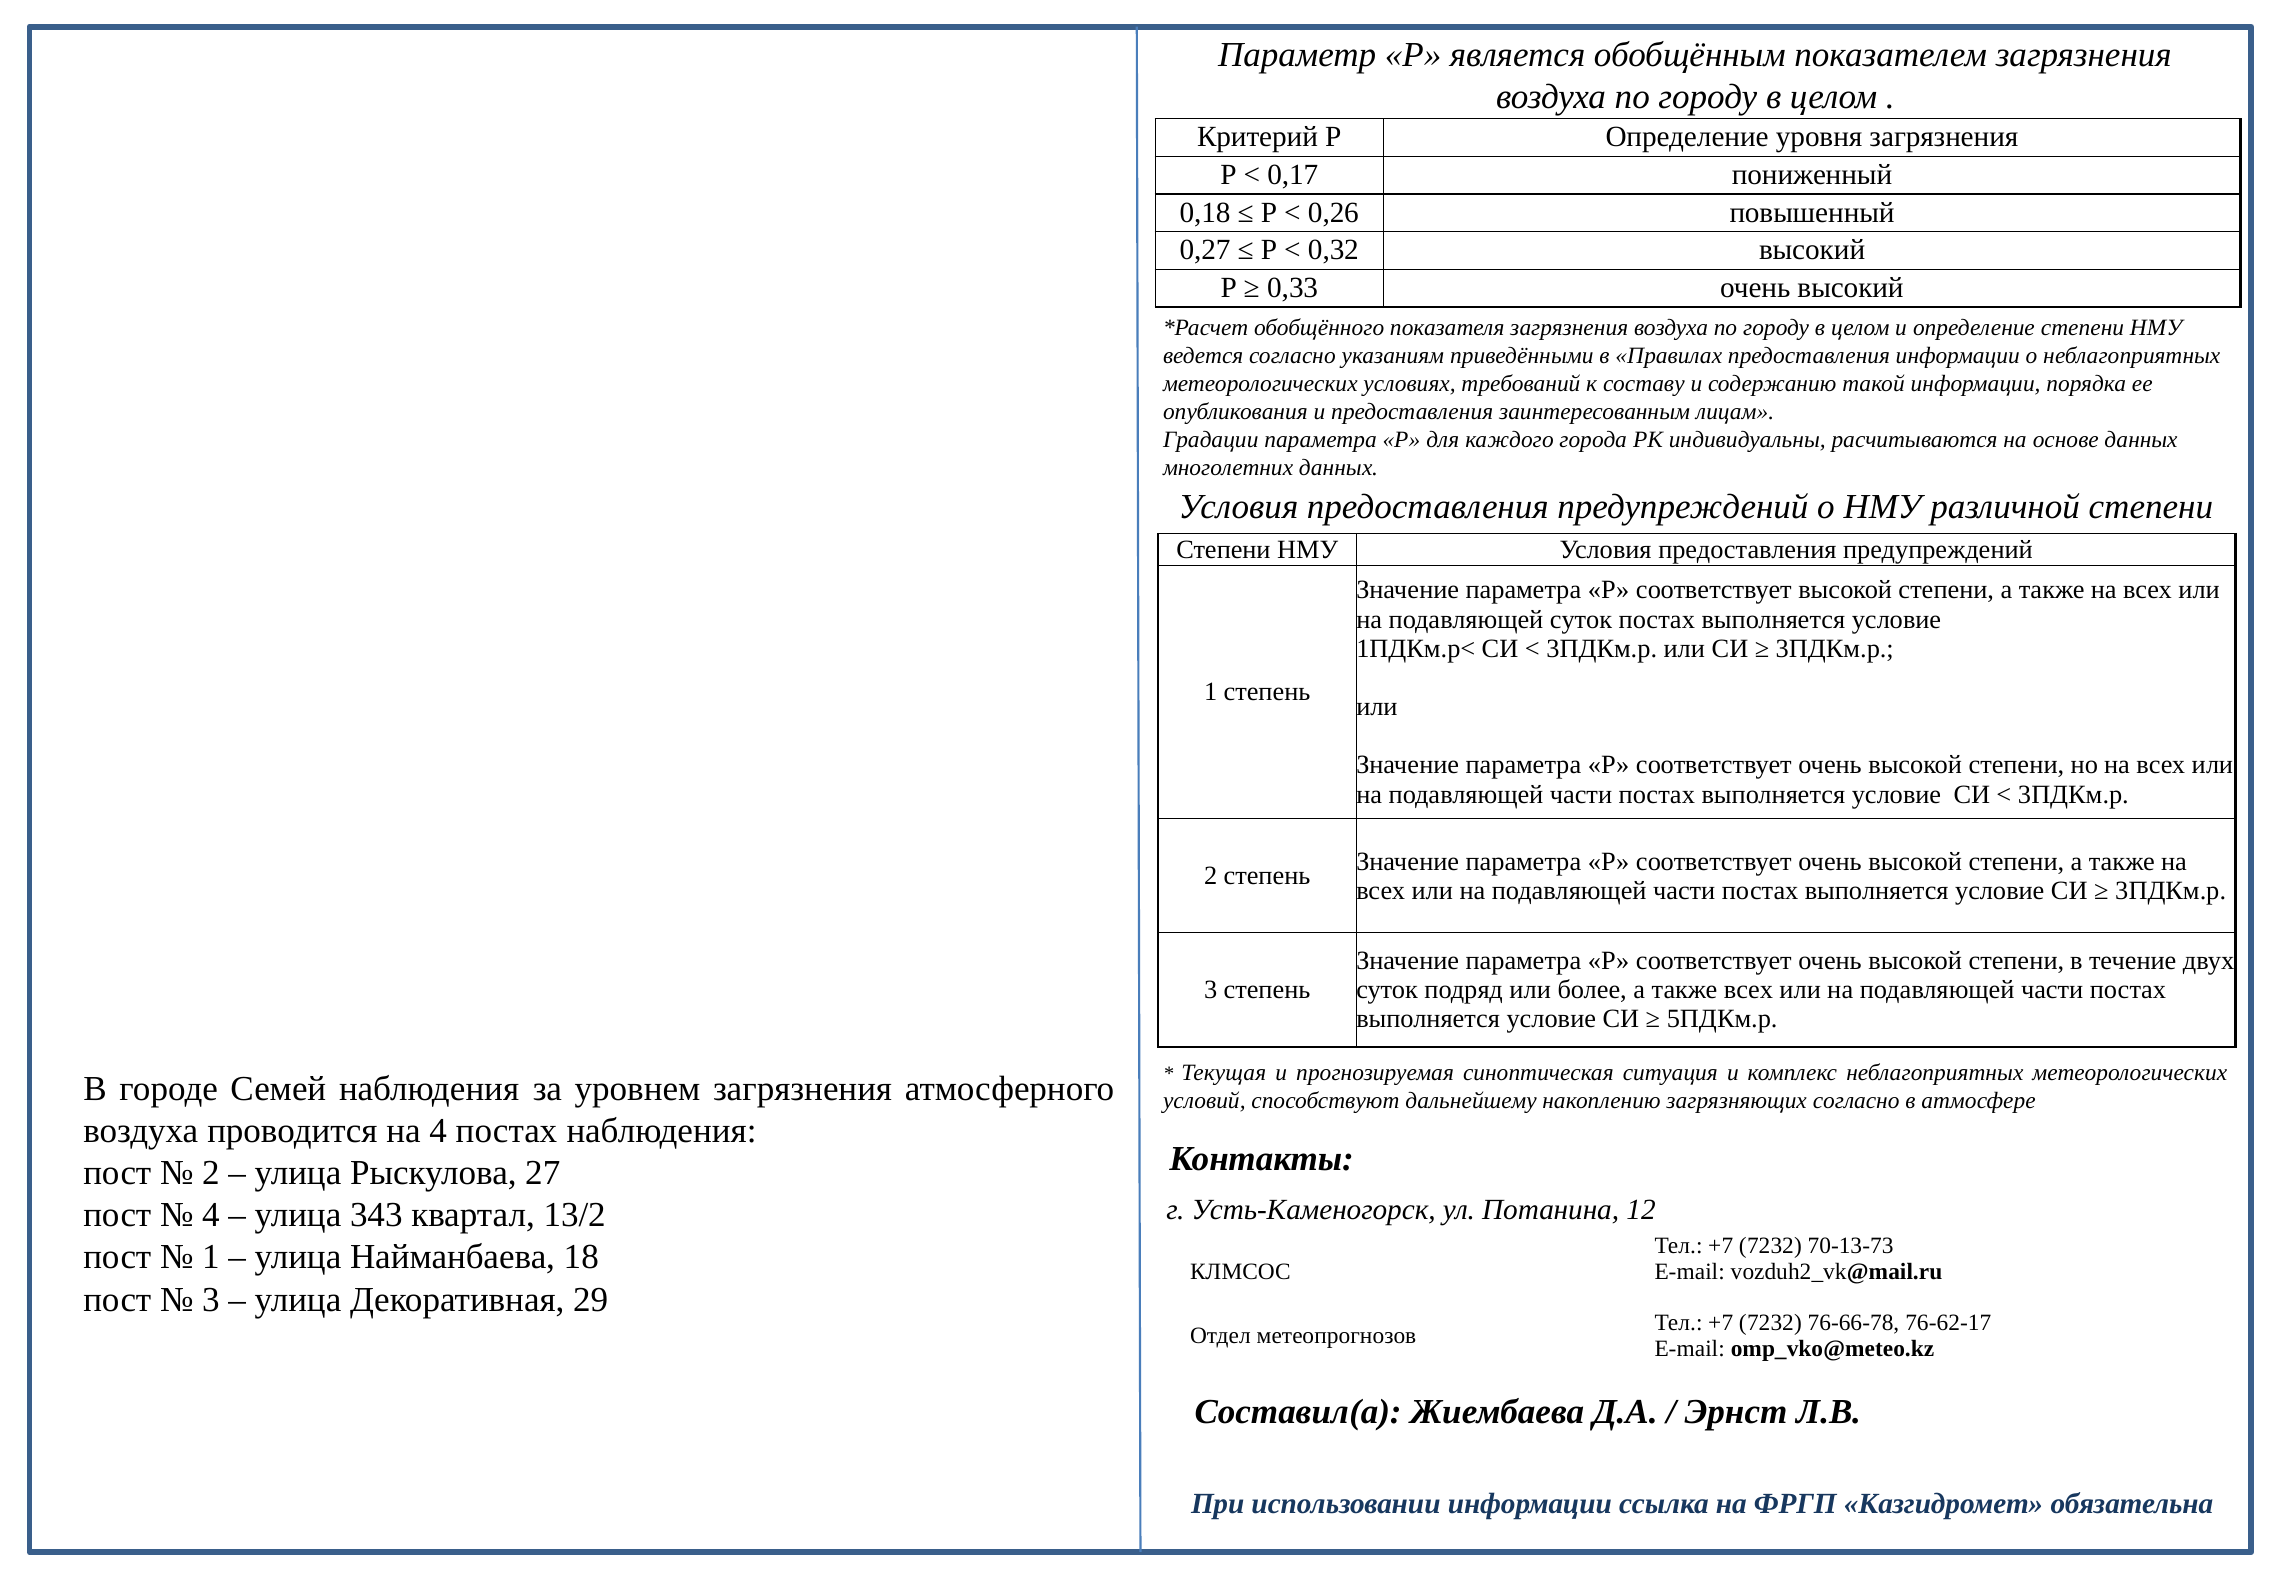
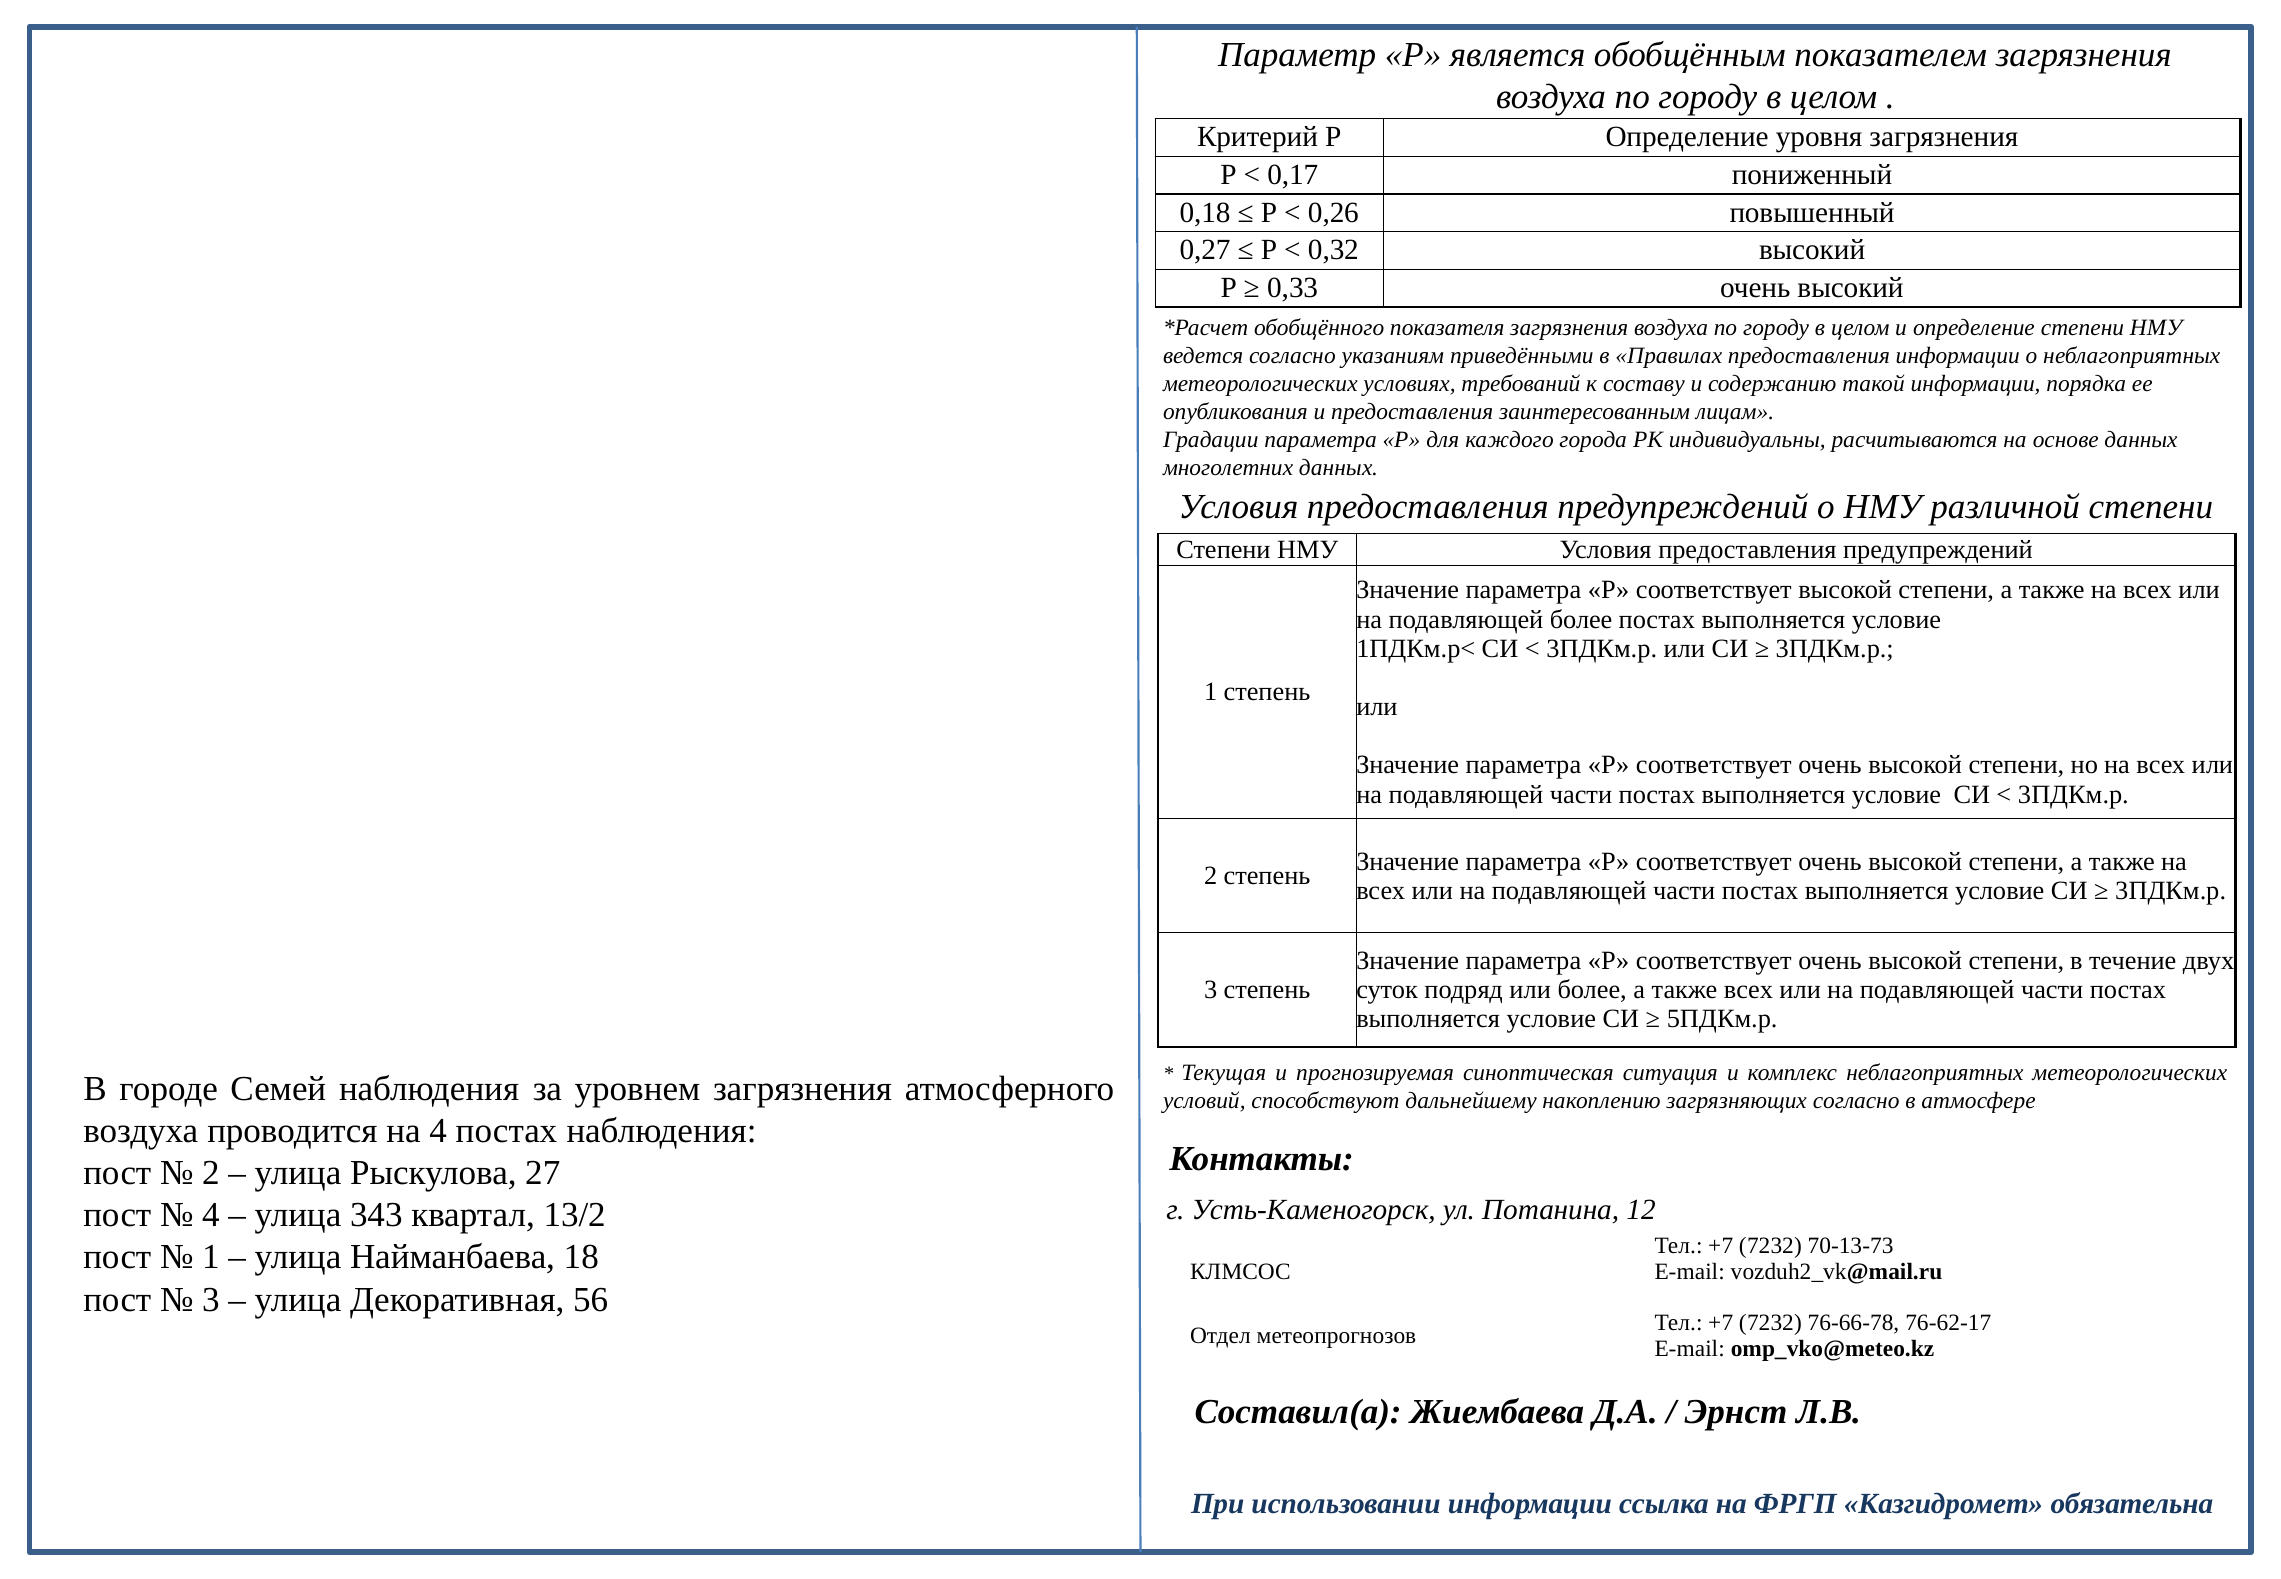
подавляющей суток: суток -> более (1581, 619)
29: 29 -> 56 (591, 1300)
